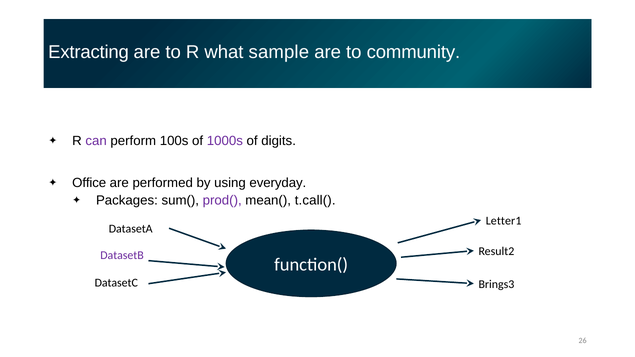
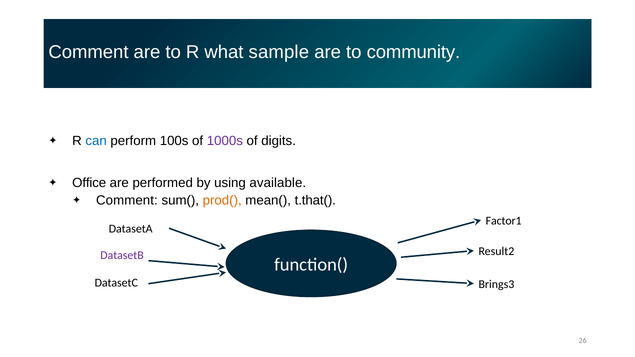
Extracting: Extracting -> Comment (88, 52)
can colour: purple -> blue (96, 141)
everyday: everyday -> available (278, 183)
Packages: Packages -> Comment (127, 200)
prod( colour: purple -> orange (222, 200)
t.call(: t.call( -> t.that( (315, 200)
Letter1: Letter1 -> Factor1 (504, 221)
